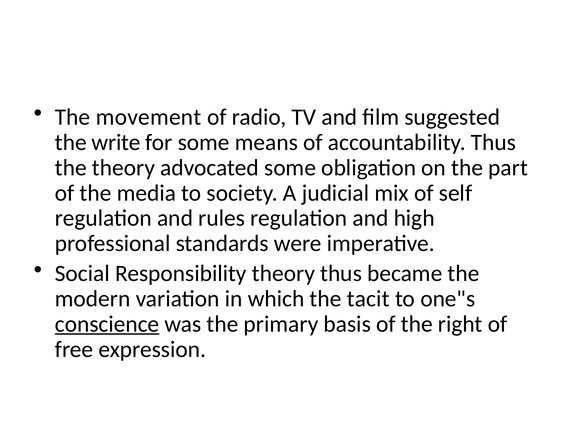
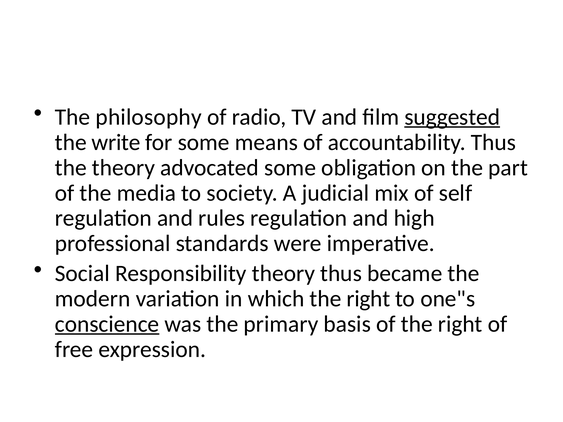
movement: movement -> philosophy (149, 117)
suggested underline: none -> present (452, 117)
which the tacit: tacit -> right (368, 299)
